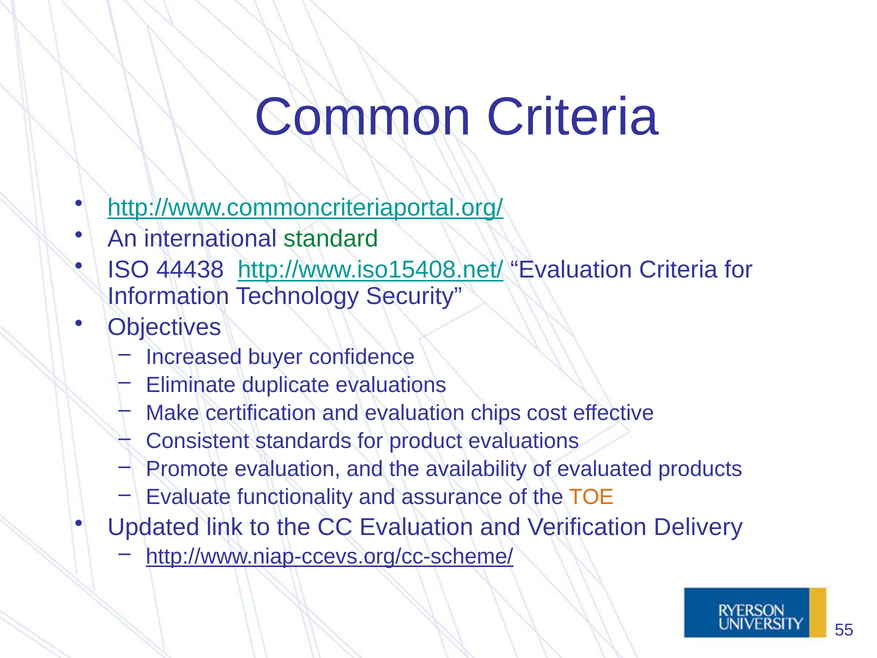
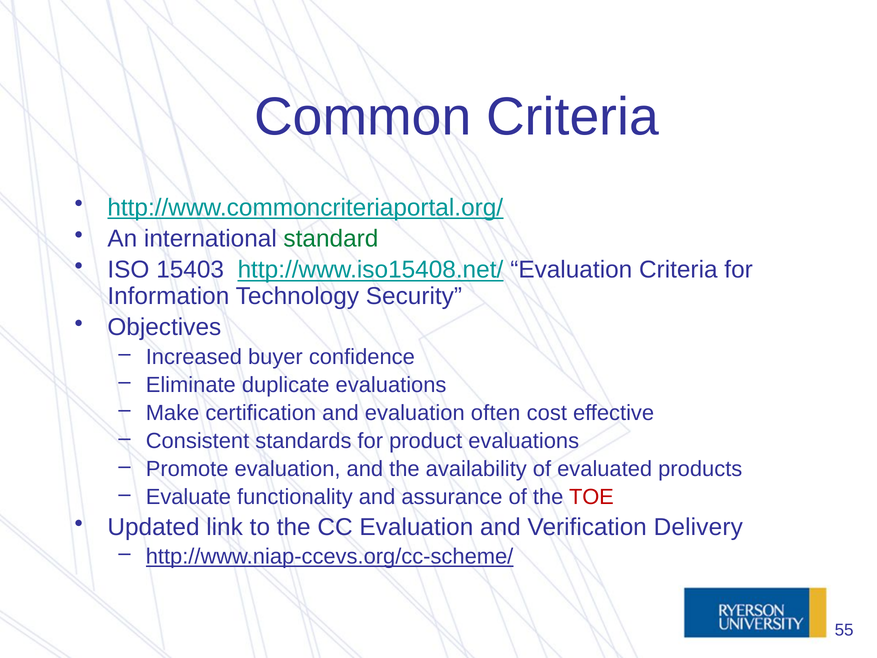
44438: 44438 -> 15403 (190, 270)
chips: chips -> often (496, 413)
TOE colour: orange -> red (591, 497)
